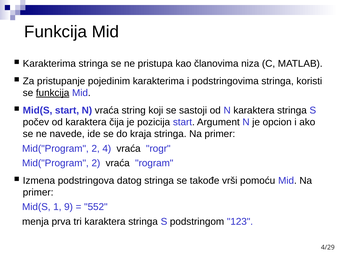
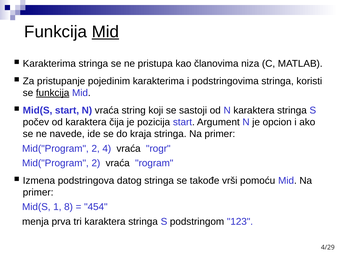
Mid underline: none -> present (105, 32)
9: 9 -> 8 (69, 207)
552: 552 -> 454 (96, 207)
